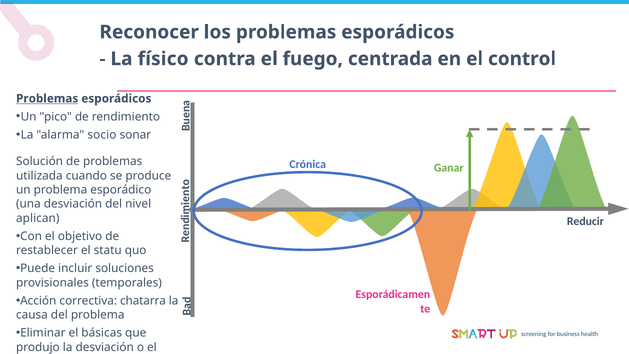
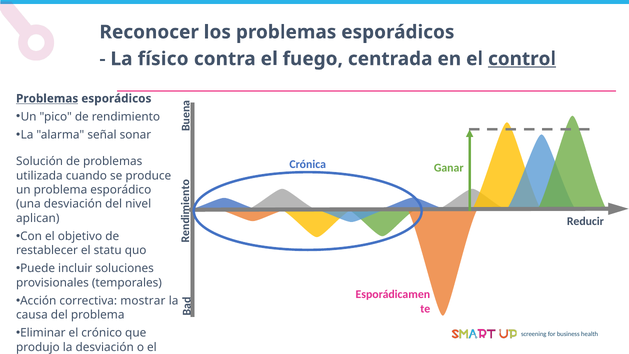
control underline: none -> present (522, 59)
socio: socio -> señal (102, 135)
chatarra: chatarra -> mostrar (143, 301)
básicas: básicas -> crónico (102, 333)
